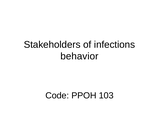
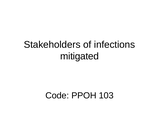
behavior: behavior -> mitigated (80, 56)
